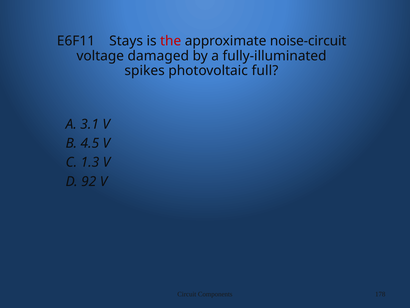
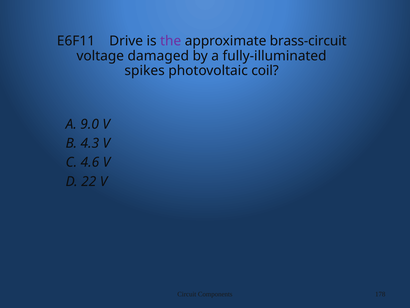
Stays: Stays -> Drive (126, 41)
the colour: red -> purple (171, 41)
noise-circuit: noise-circuit -> brass-circuit (308, 41)
full: full -> coil (265, 71)
3.1: 3.1 -> 9.0 (90, 124)
4.5: 4.5 -> 4.3 (90, 143)
1.3: 1.3 -> 4.6 (90, 162)
92: 92 -> 22 (89, 181)
